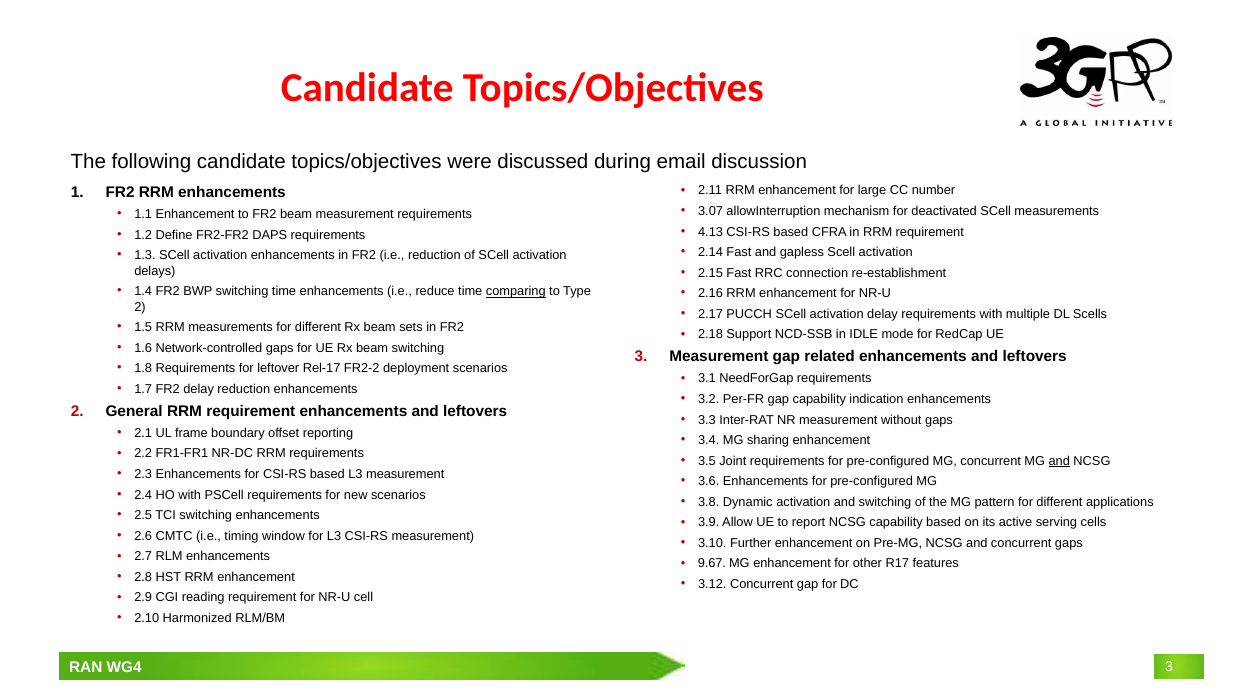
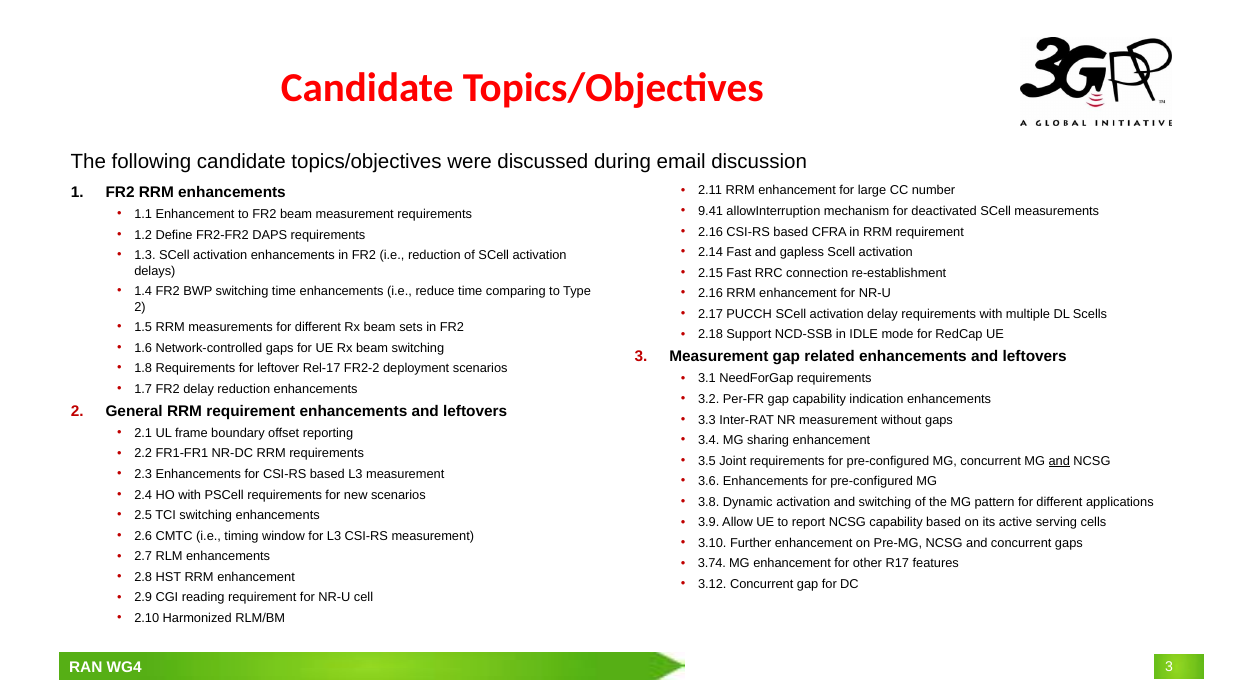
3.07: 3.07 -> 9.41 (711, 211)
4.13: 4.13 -> 2.16 (711, 232)
comparing underline: present -> none (516, 292)
9.67: 9.67 -> 3.74 (712, 564)
